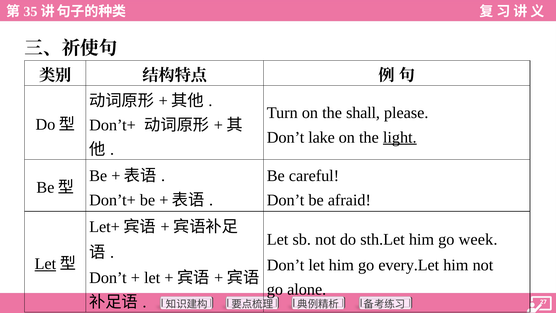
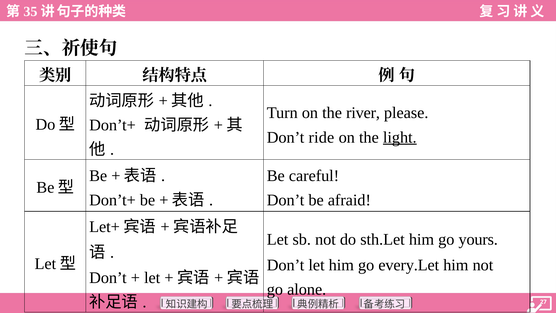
shall: shall -> river (363, 113)
lake: lake -> ride (321, 137)
week: week -> yours (478, 239)
Let underline: present -> none (45, 264)
